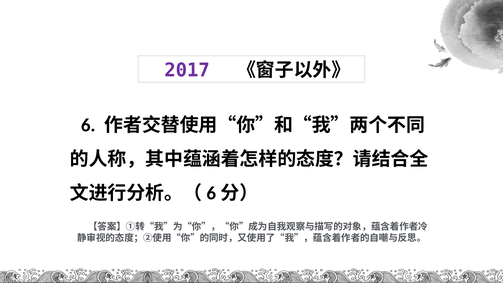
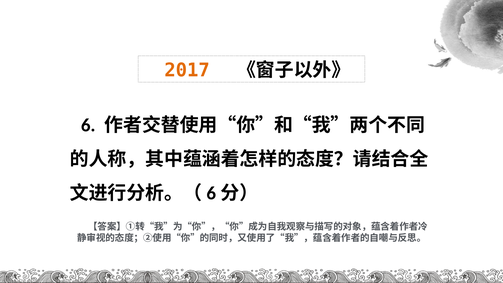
2017 colour: purple -> orange (187, 70)
